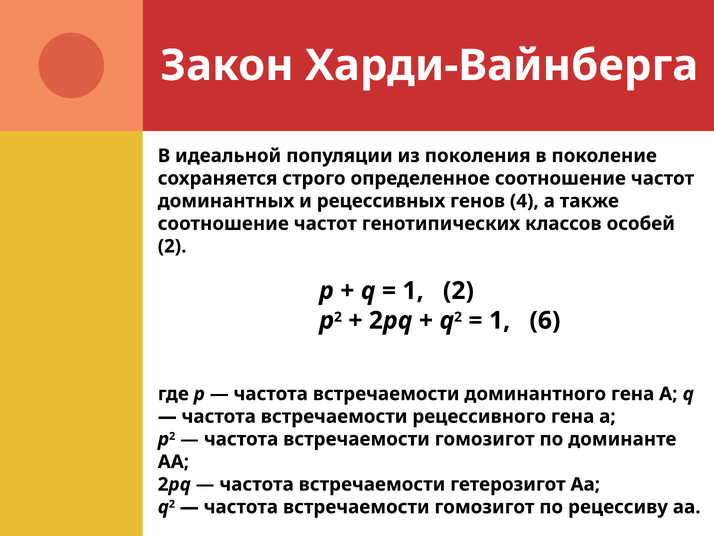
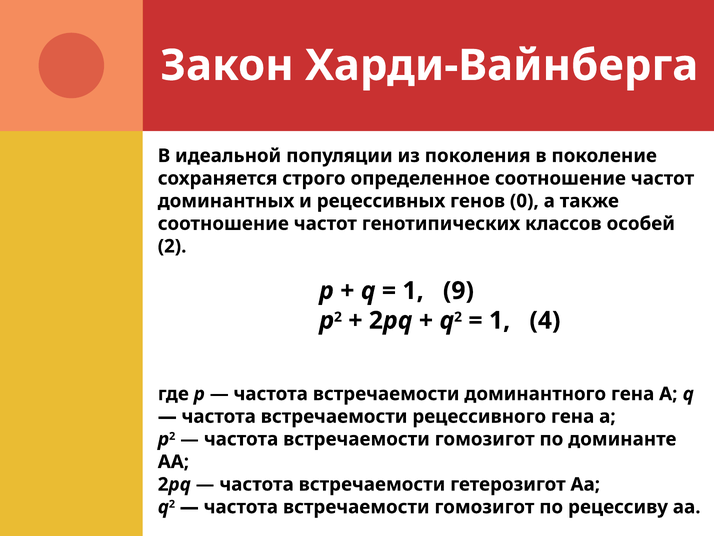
4: 4 -> 0 (524, 201)
1 2: 2 -> 9 (458, 290)
6: 6 -> 4 (545, 320)
